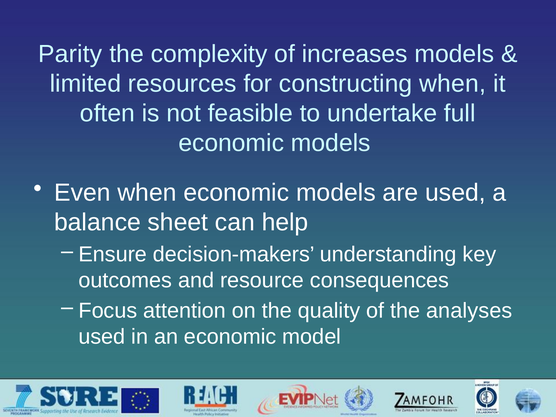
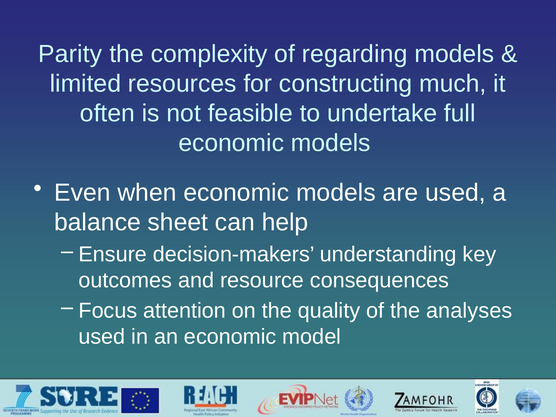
increases: increases -> regarding (355, 54)
constructing when: when -> much (453, 84)
